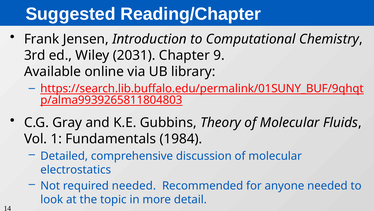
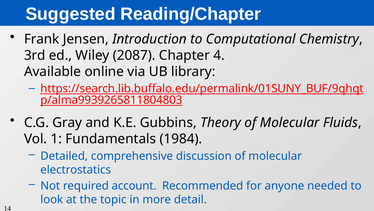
2031: 2031 -> 2087 (134, 55)
9: 9 -> 4 (219, 55)
required needed: needed -> account (134, 185)
